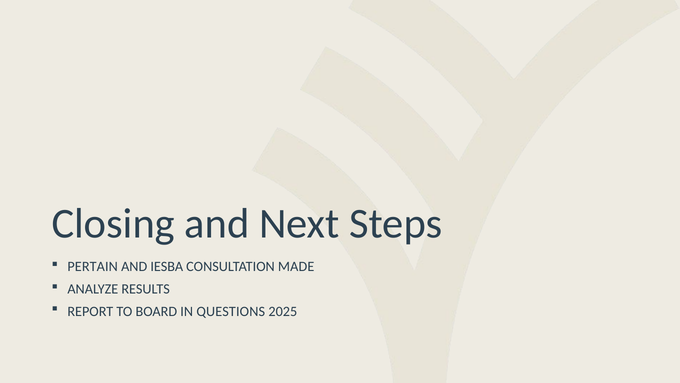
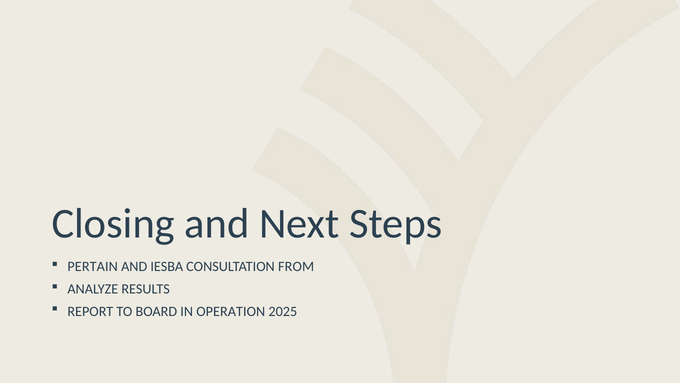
MADE: MADE -> FROM (296, 266)
QUESTIONS: QUESTIONS -> OPERATION (231, 311)
